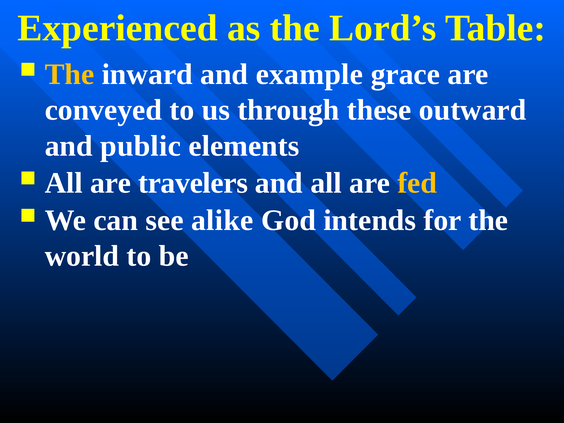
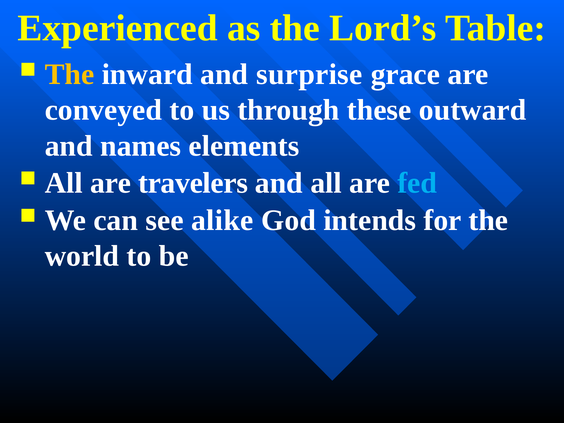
example: example -> surprise (309, 74)
public: public -> names (141, 146)
fed colour: yellow -> light blue (417, 183)
